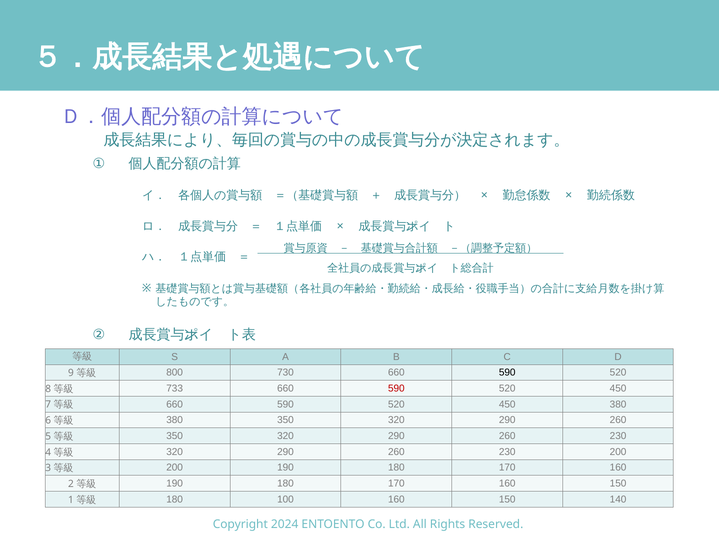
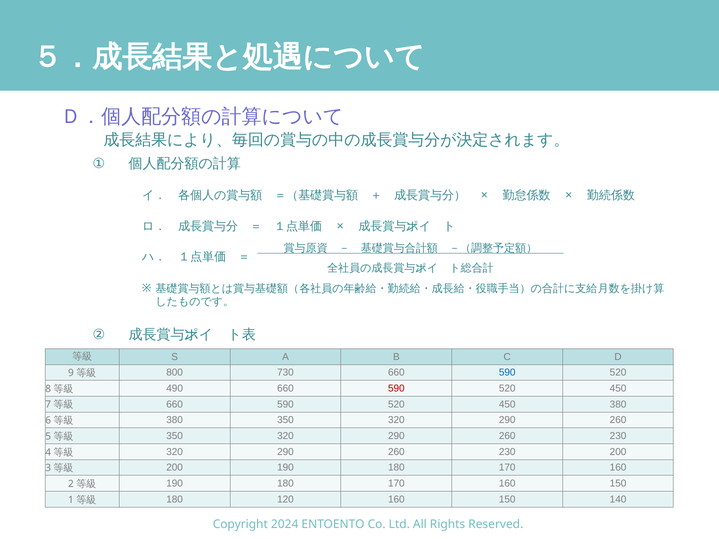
590 colour: black -> blue (507, 373)
733: 733 -> 490 (175, 389)
100: 100 -> 120 (285, 500)
